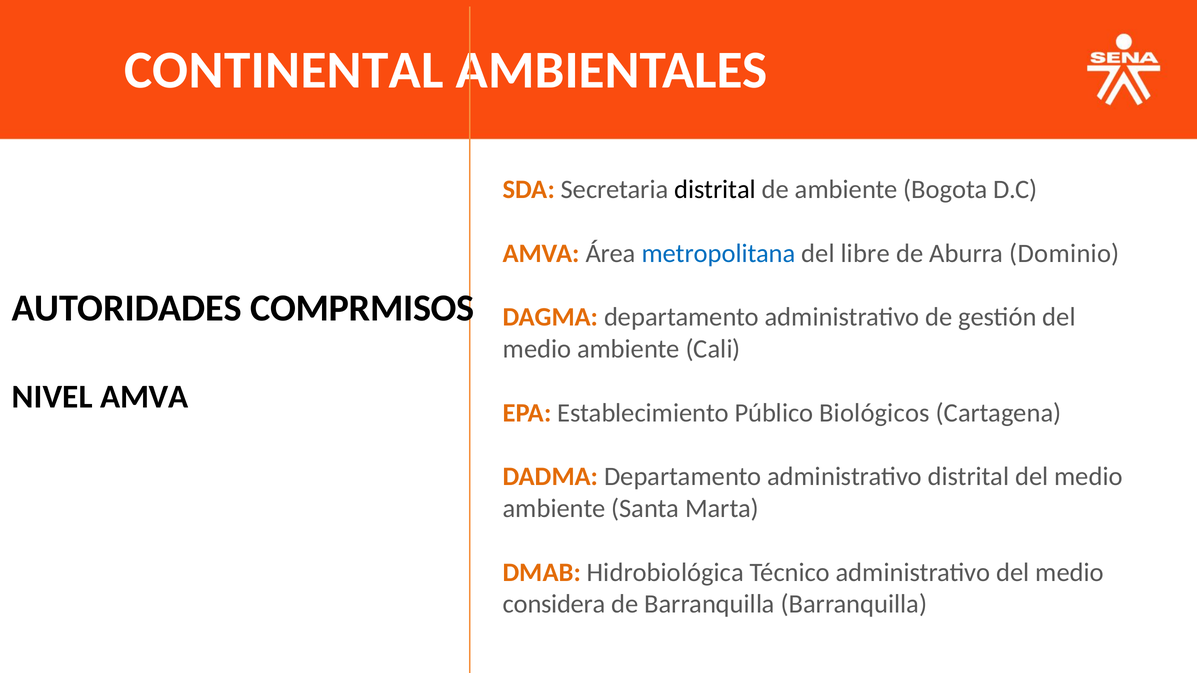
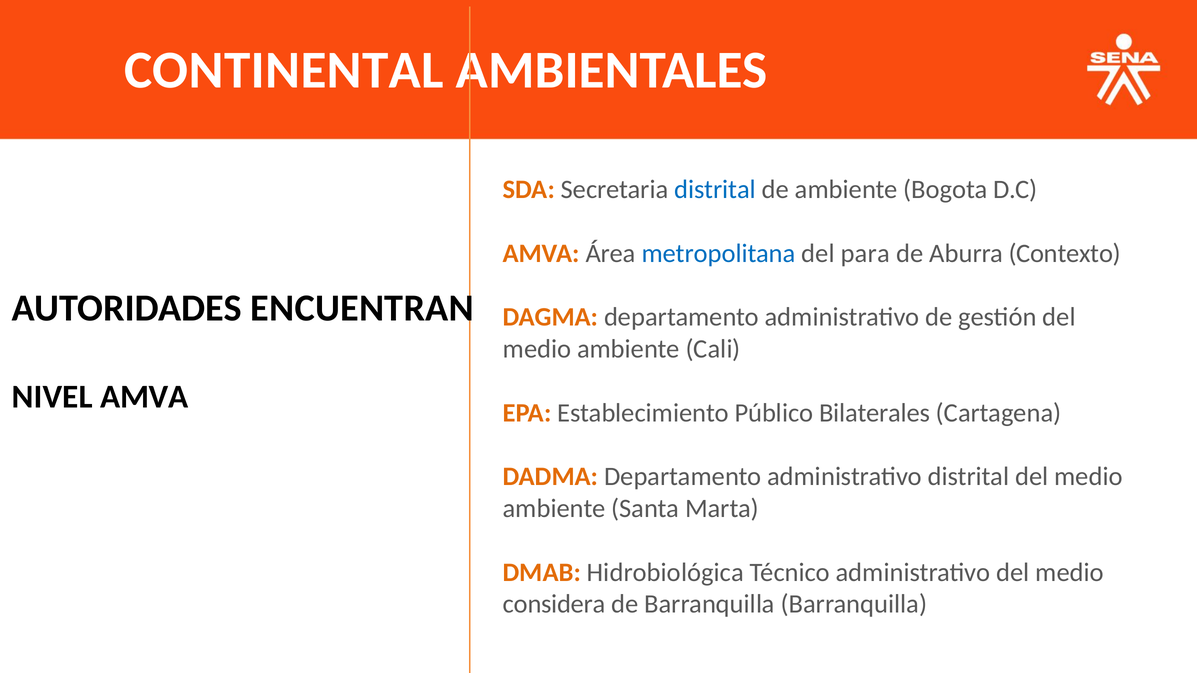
distrital colour: black -> blue (715, 190)
libre: libre -> para (865, 254)
Dominio: Dominio -> Contexto (1065, 254)
COMPRMISOS: COMPRMISOS -> ENCUENTRAN (362, 308)
Biológicos: Biológicos -> Bilaterales (875, 413)
